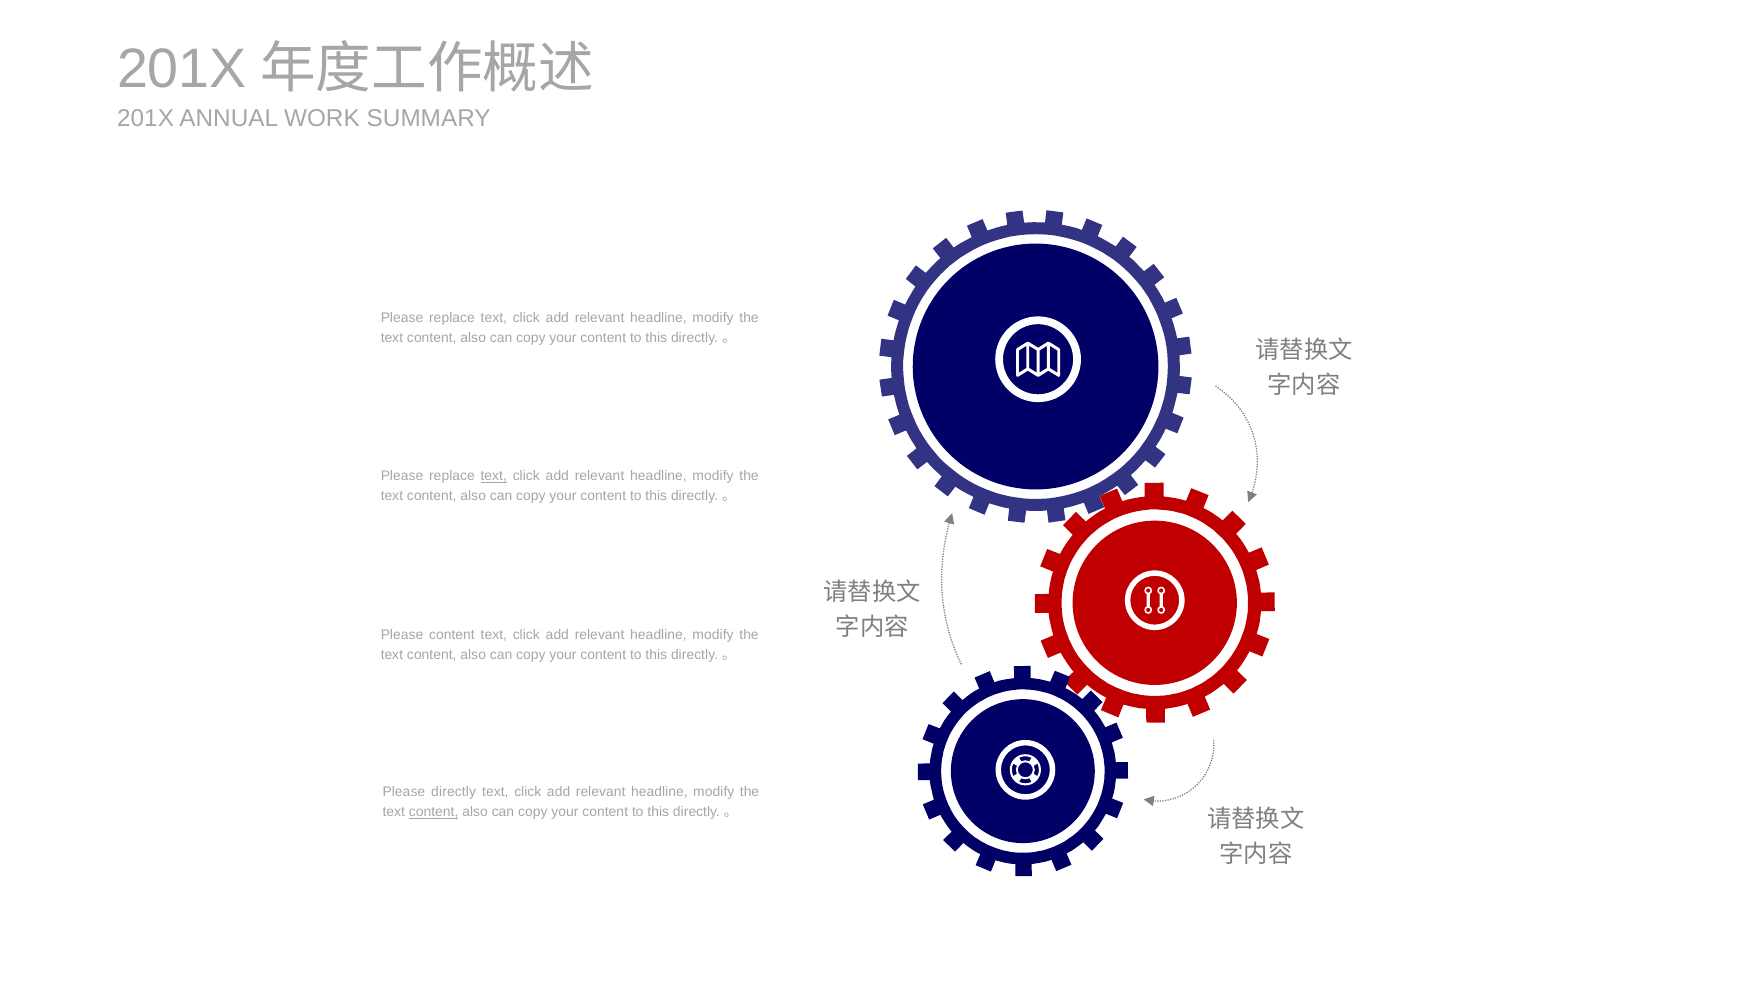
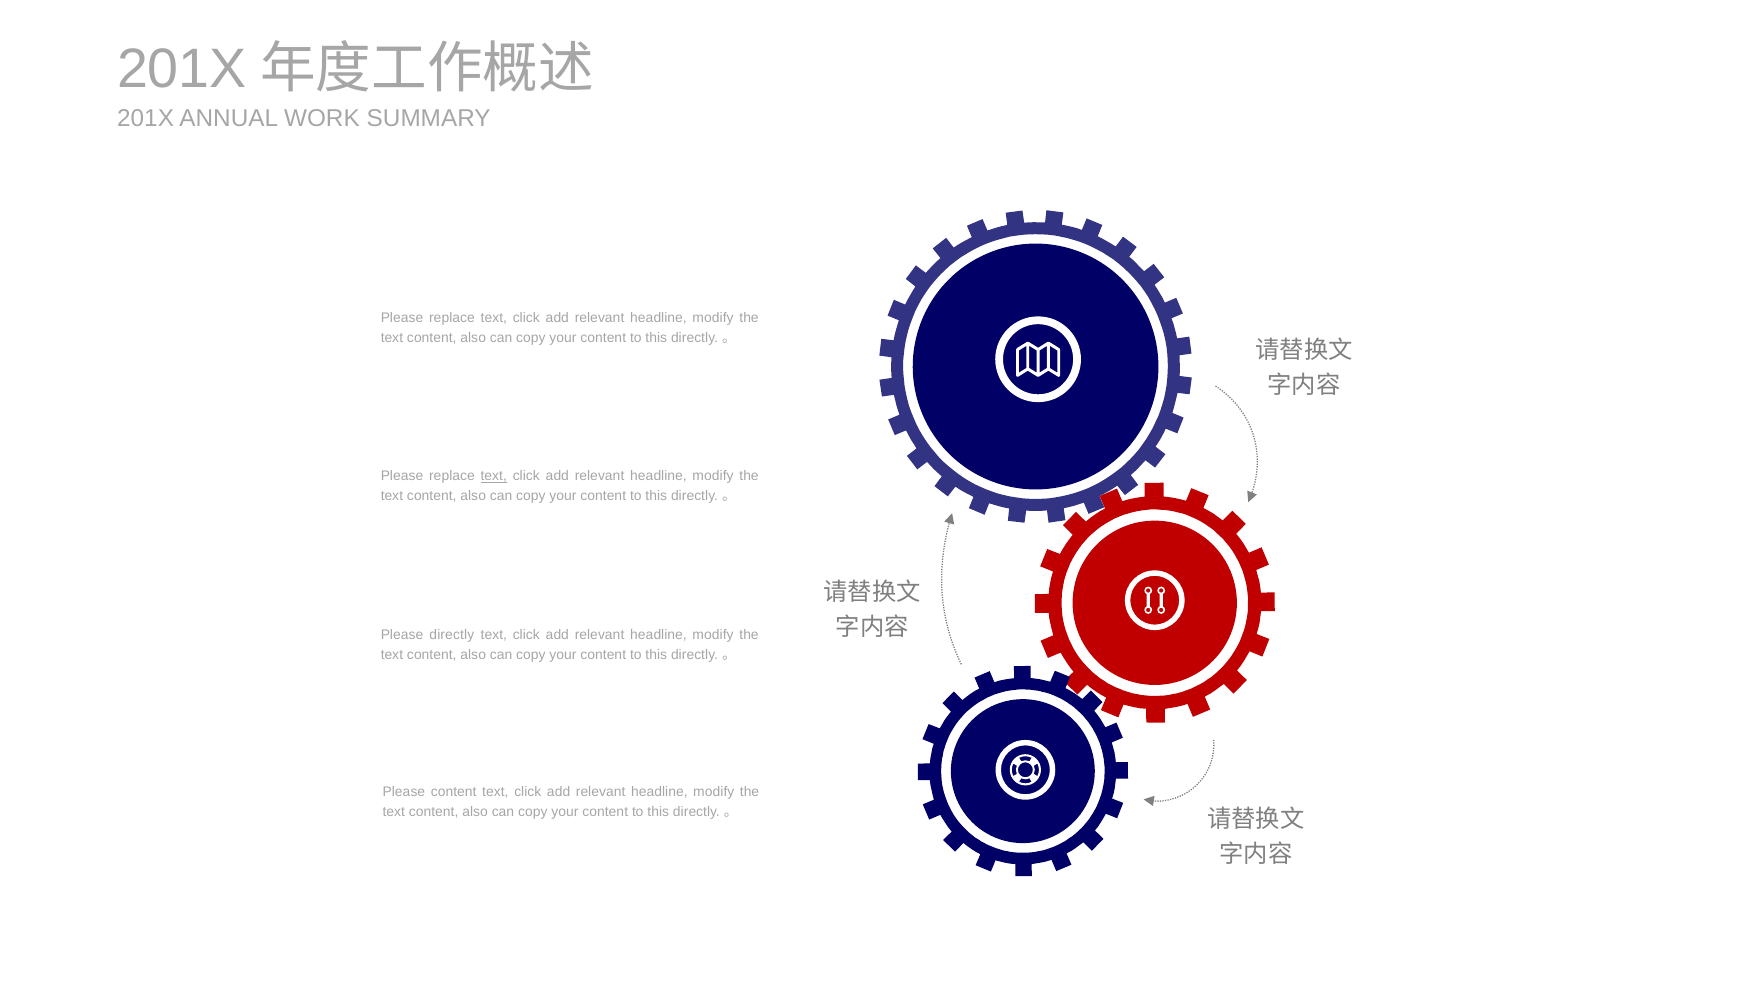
Please content: content -> directly (452, 635)
Please directly: directly -> content (454, 792)
content underline: present -> none (434, 812)
